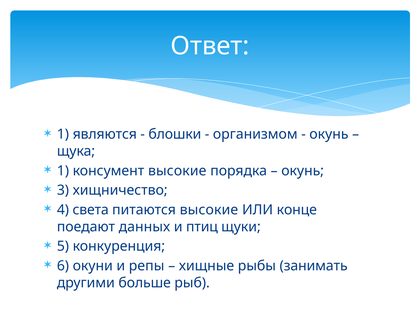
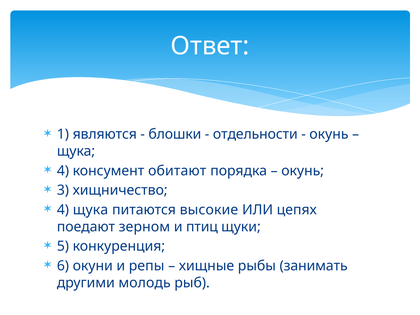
организмом: организмом -> отдельности (255, 134)
1: 1 -> 4 (63, 171)
консумент высокие: высокие -> обитают (177, 171)
4 света: света -> щука (90, 210)
конце: конце -> цепях (297, 210)
данных: данных -> зерном (144, 227)
больше: больше -> молодь (145, 283)
